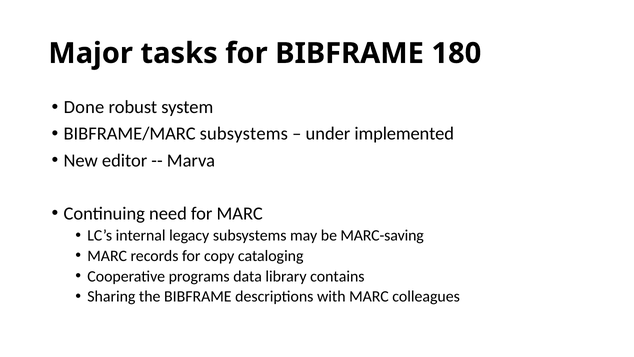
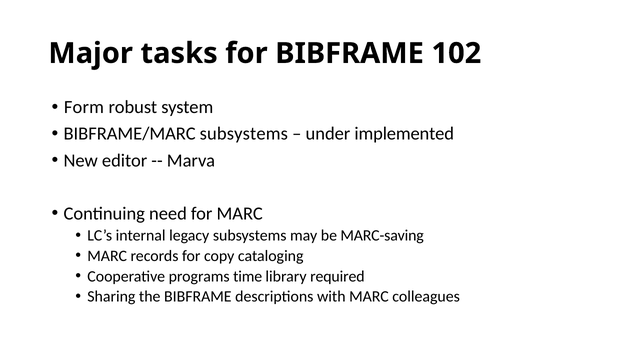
180: 180 -> 102 (456, 53)
Done: Done -> Form (84, 107)
data: data -> time (248, 276)
contains: contains -> required (337, 276)
